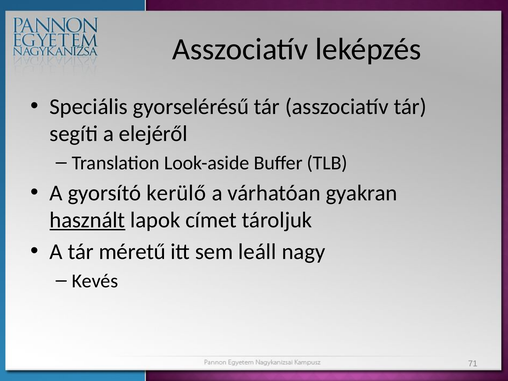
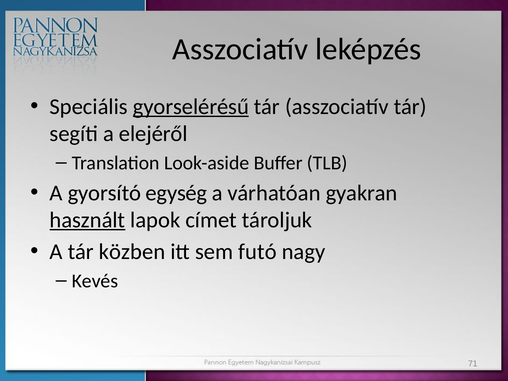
gyorselérésű underline: none -> present (191, 107)
kerülő: kerülő -> egység (176, 193)
méretű: méretű -> közben (132, 252)
leáll: leáll -> futó (257, 252)
